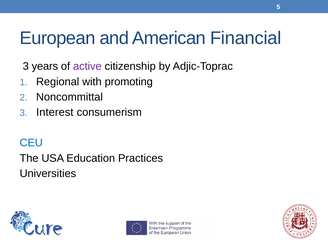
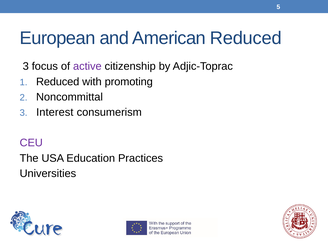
American Financial: Financial -> Reduced (246, 38)
years: years -> focus (45, 66)
Regional: Regional -> Reduced (58, 82)
CEU colour: blue -> purple (31, 143)
